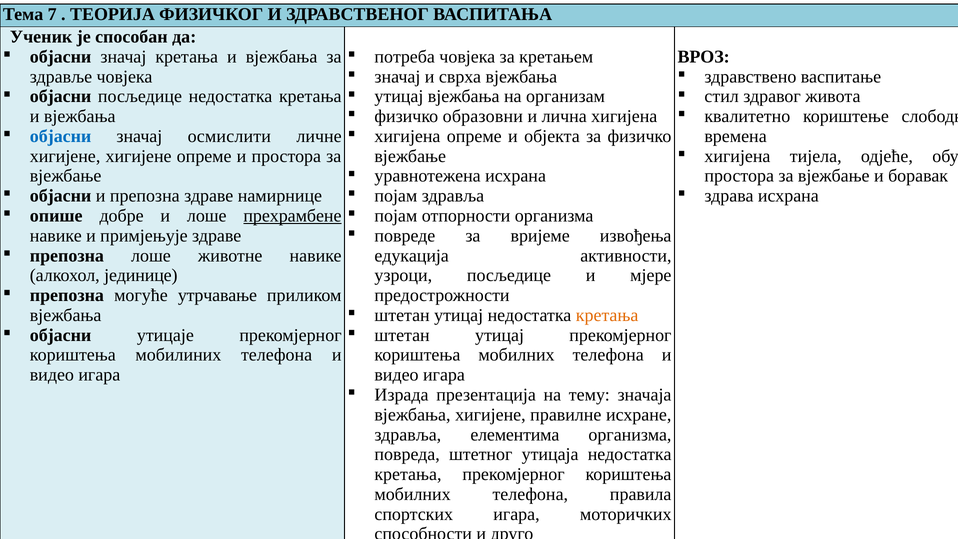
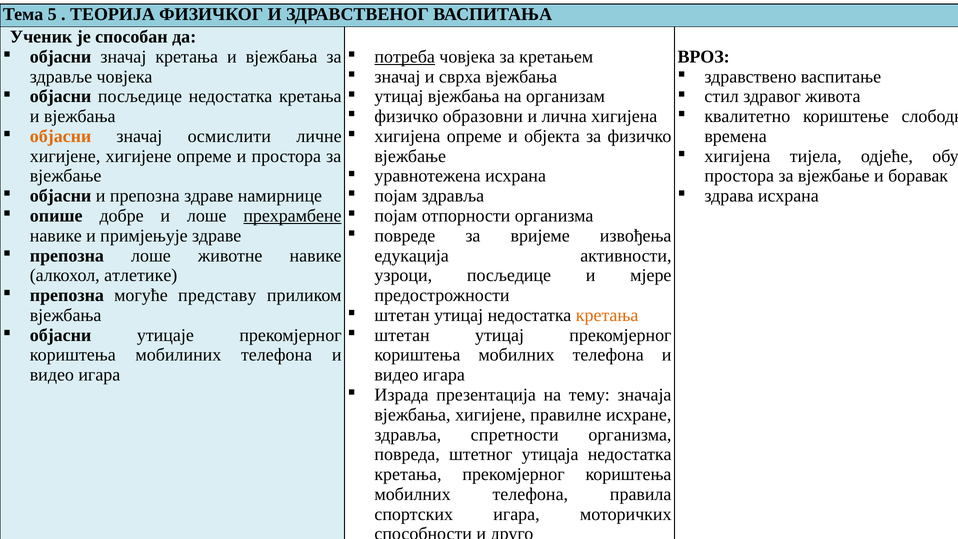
7: 7 -> 5 (52, 14)
потреба underline: none -> present (405, 57)
објасни colour: blue -> orange (61, 136)
јединице: јединице -> атлетике (141, 275)
утрчавање: утрчавање -> представу (217, 295)
елементима: елементима -> спретности (515, 435)
